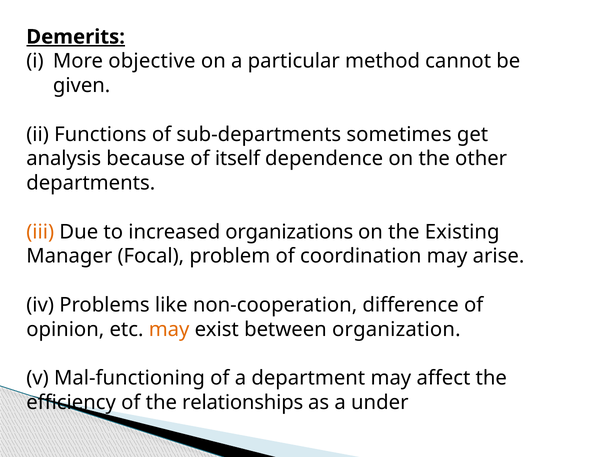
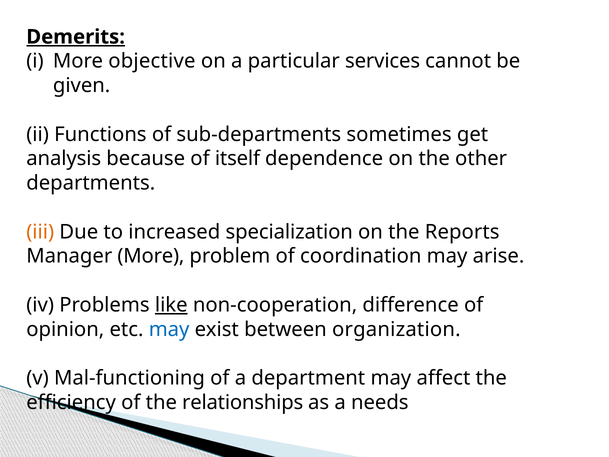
method: method -> services (383, 61)
organizations: organizations -> specialization (289, 232)
Existing: Existing -> Reports (462, 232)
Manager Focal: Focal -> More (151, 256)
like underline: none -> present (171, 305)
may colour: orange -> blue (169, 329)
under: under -> needs (380, 402)
